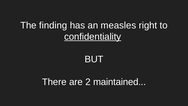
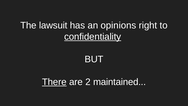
finding: finding -> lawsuit (53, 25)
measles: measles -> opinions (118, 25)
There underline: none -> present (54, 82)
